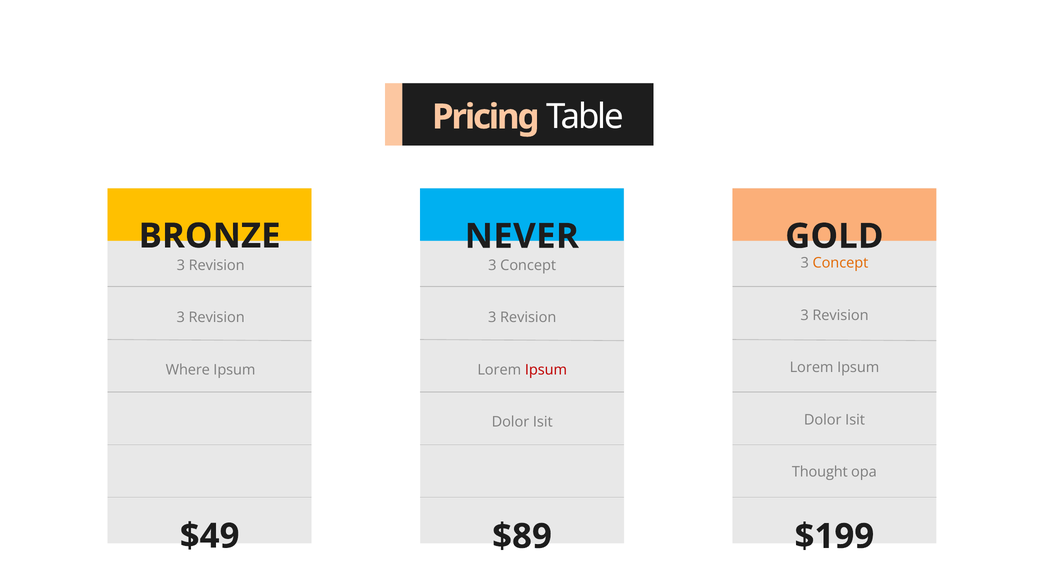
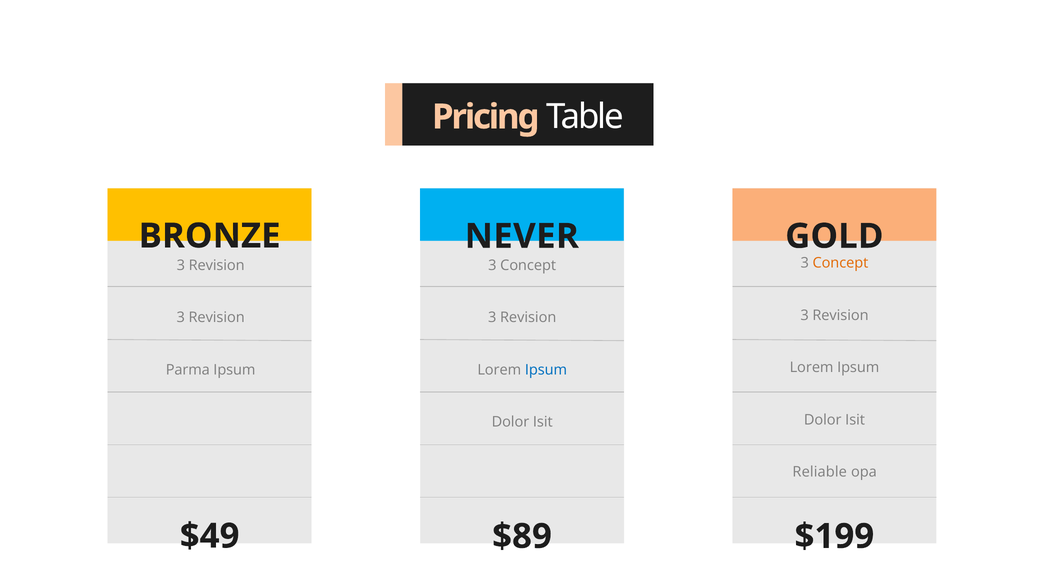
Where: Where -> Parma (188, 370)
Ipsum colour: red -> blue (546, 370)
Thought: Thought -> Reliable (820, 472)
